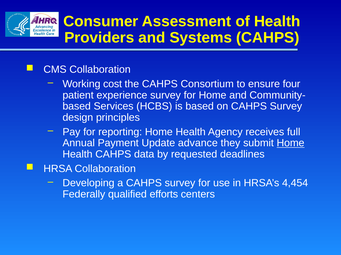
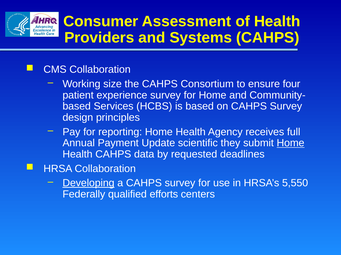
cost: cost -> size (113, 84)
advance: advance -> scientific (198, 143)
Developing underline: none -> present (88, 183)
4,454: 4,454 -> 5,550 (295, 183)
